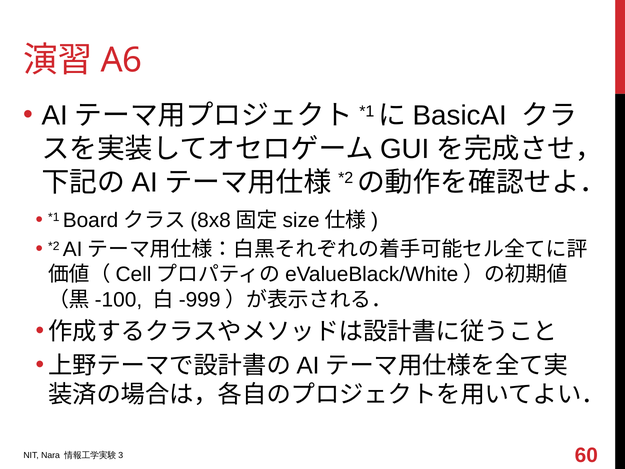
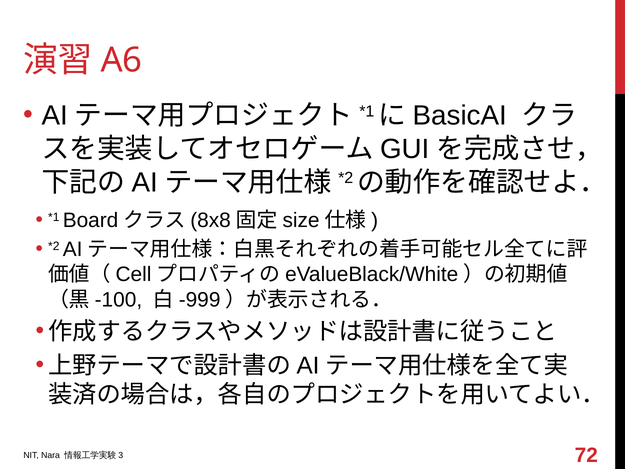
60: 60 -> 72 (586, 455)
